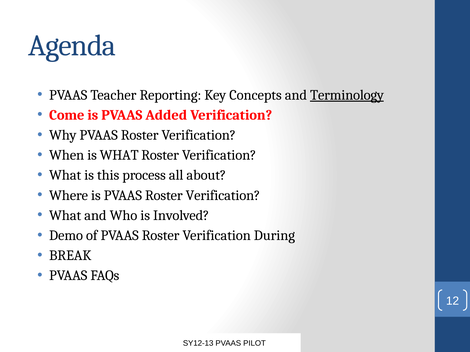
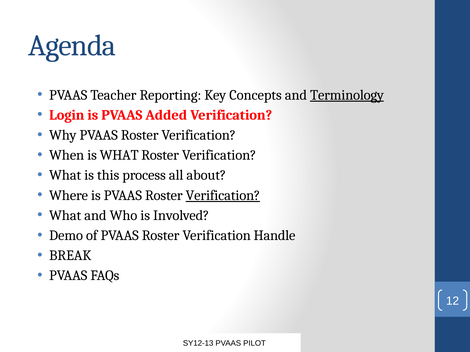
Come: Come -> Login (67, 115)
Verification underline: none -> present (223, 196)
During: During -> Handle (275, 236)
